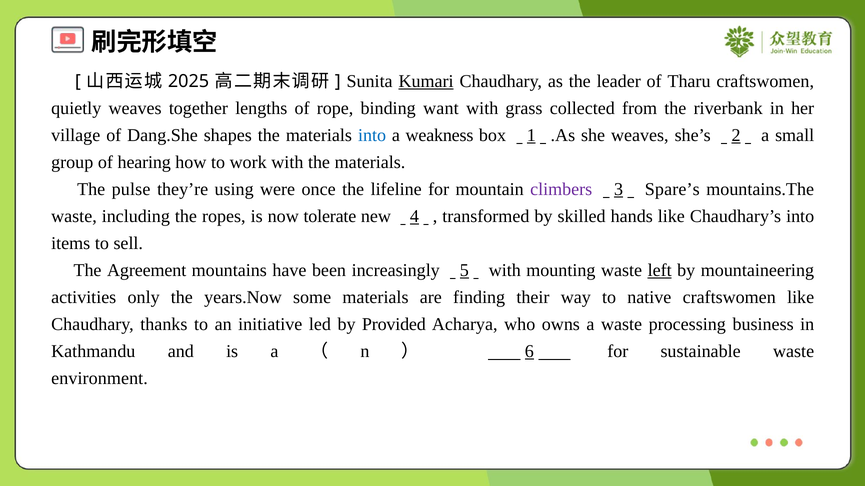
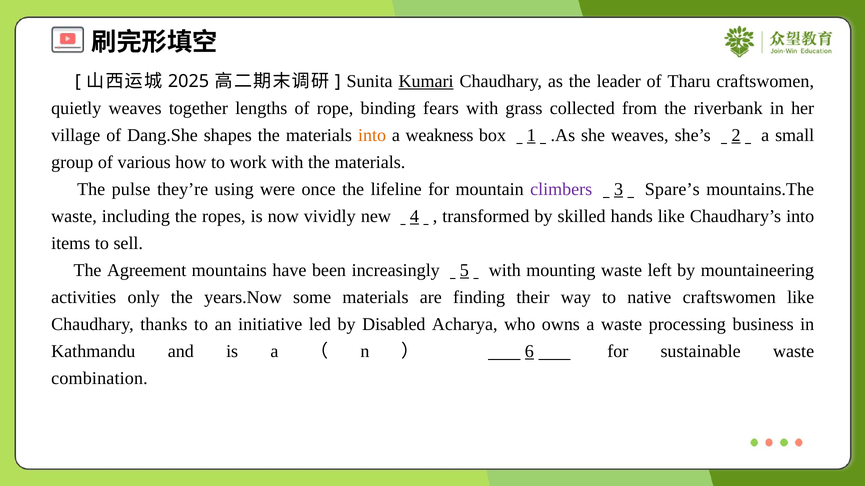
want: want -> fears (441, 108)
into colour: blue -> orange (372, 135)
hearing: hearing -> various (144, 162)
tolerate: tolerate -> vividly (330, 216)
left underline: present -> none (660, 270)
Provided: Provided -> Disabled (394, 324)
environment: environment -> combination (99, 379)
